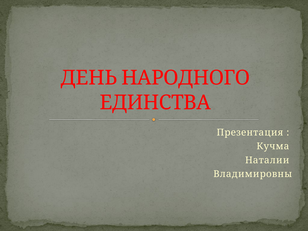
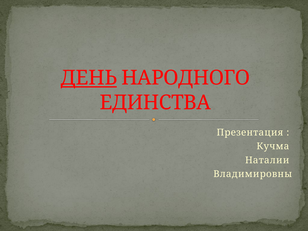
ДЕНЬ underline: none -> present (89, 78)
